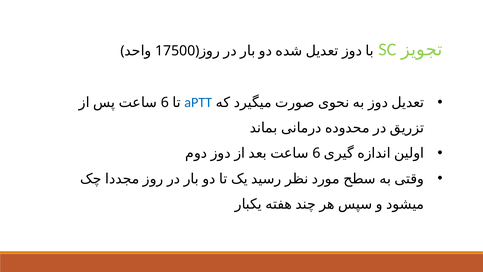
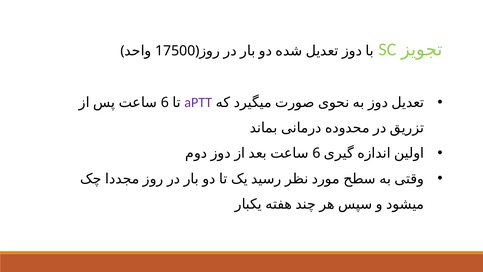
aPTT colour: blue -> purple (198, 102)
